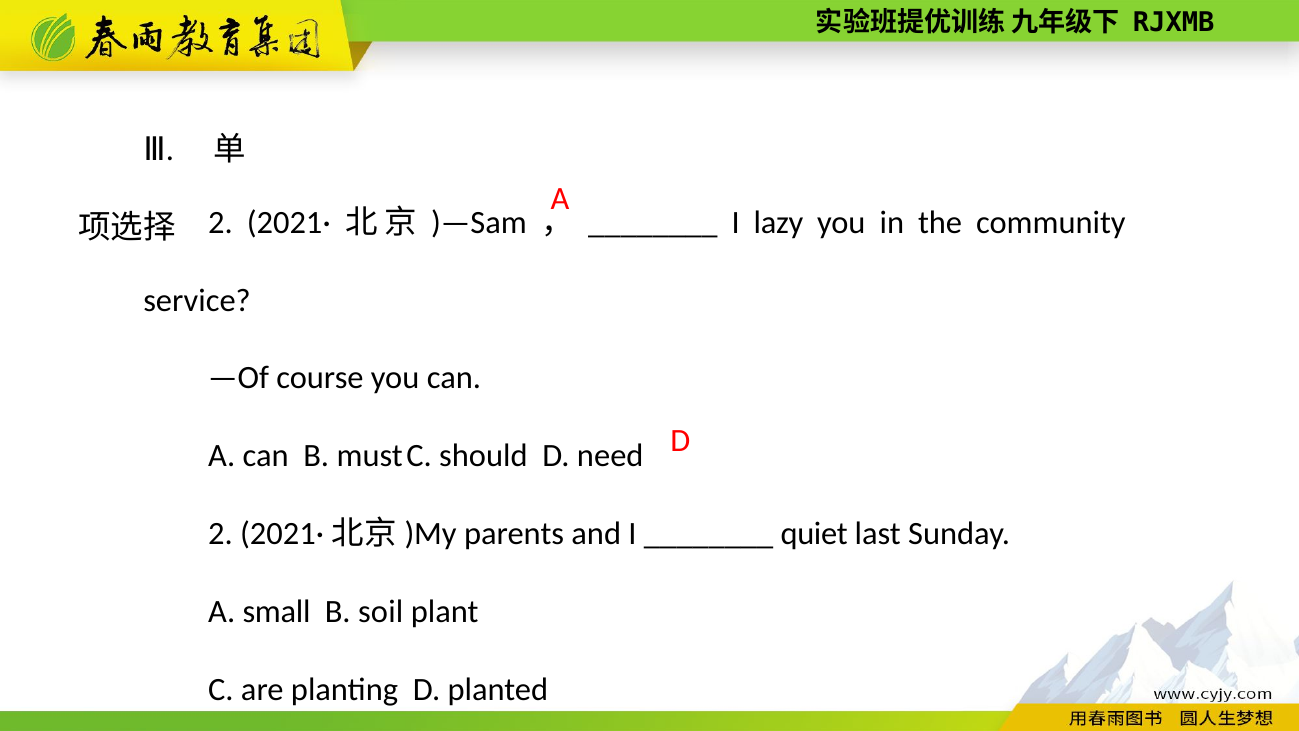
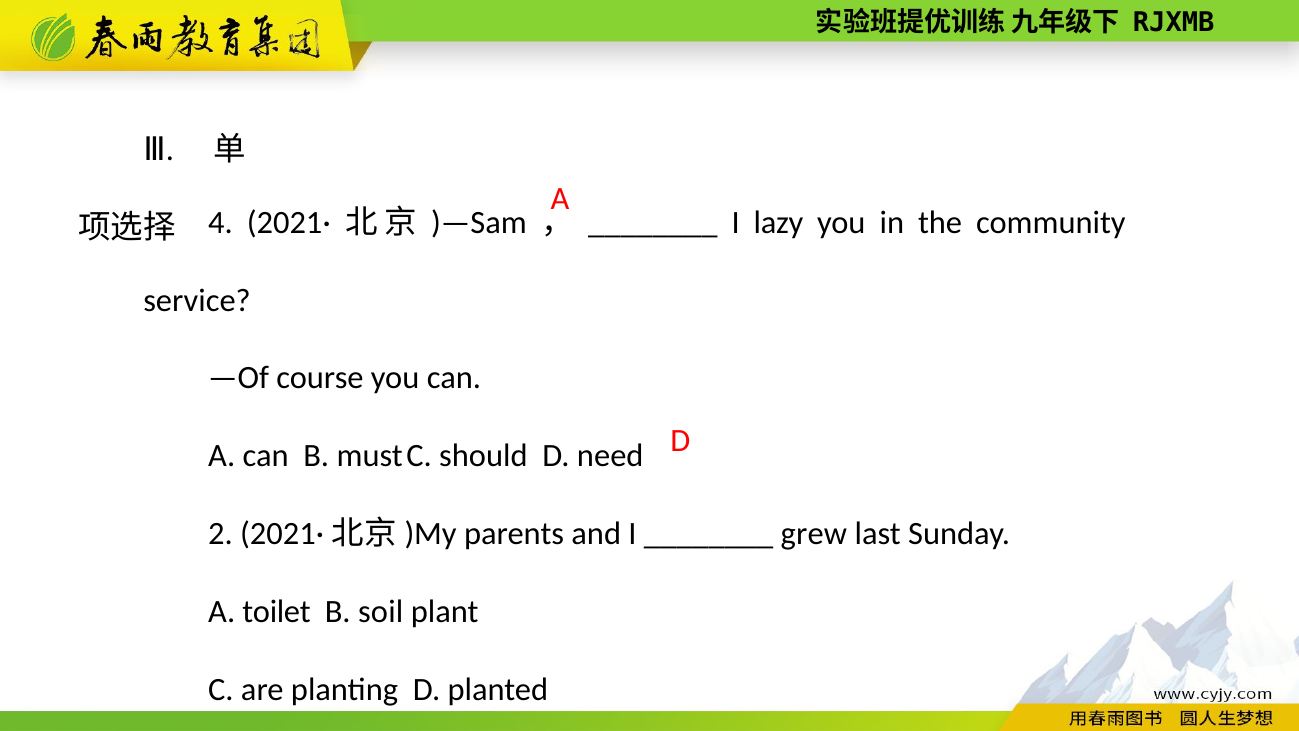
2: 2 -> 4 (221, 222)
quiet: quiet -> grew (814, 534)
small: small -> toilet (277, 612)
